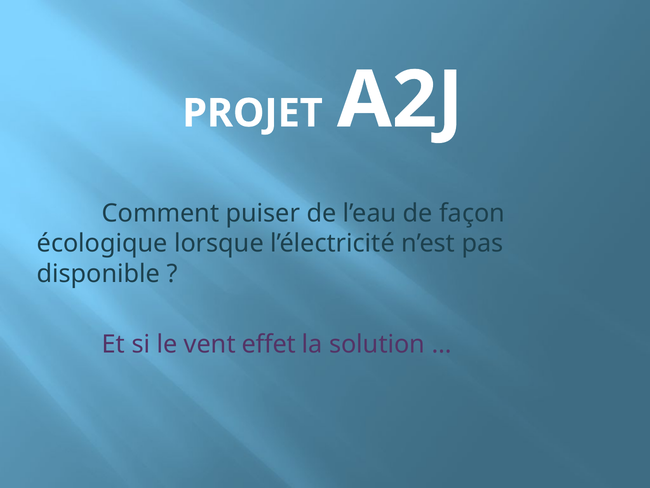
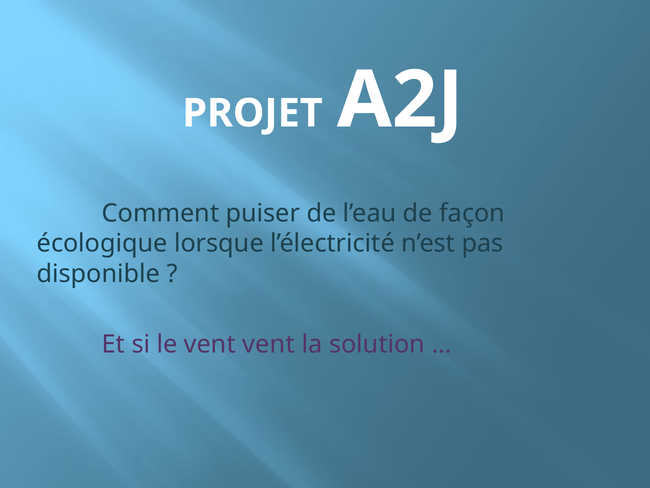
vent effet: effet -> vent (269, 344)
